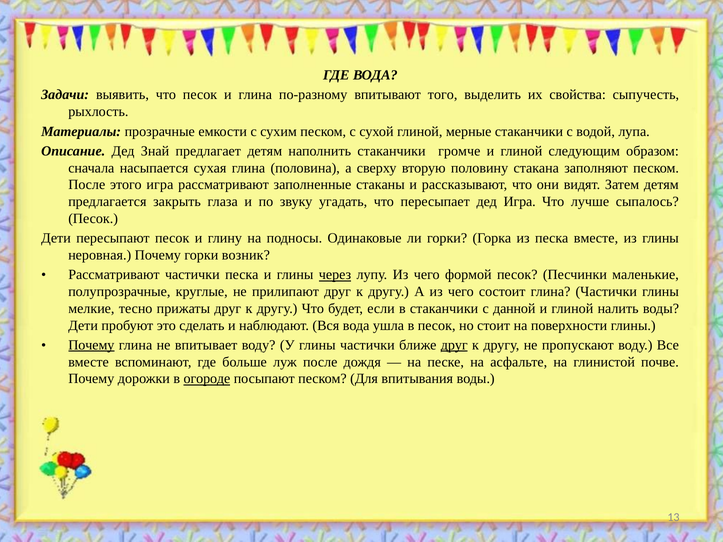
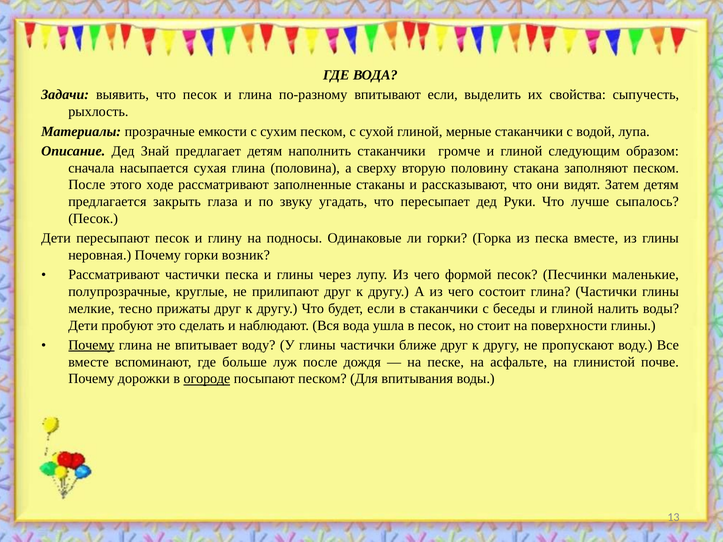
впитывают того: того -> если (443, 95)
этого игра: игра -> ходе (160, 185)
дед Игра: Игра -> Руки (520, 202)
через underline: present -> none (335, 275)
данной: данной -> беседы (514, 309)
друг underline: present -> none (454, 345)
